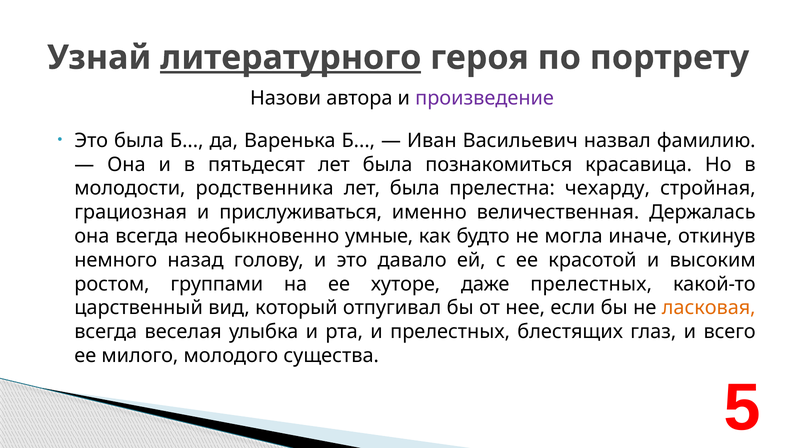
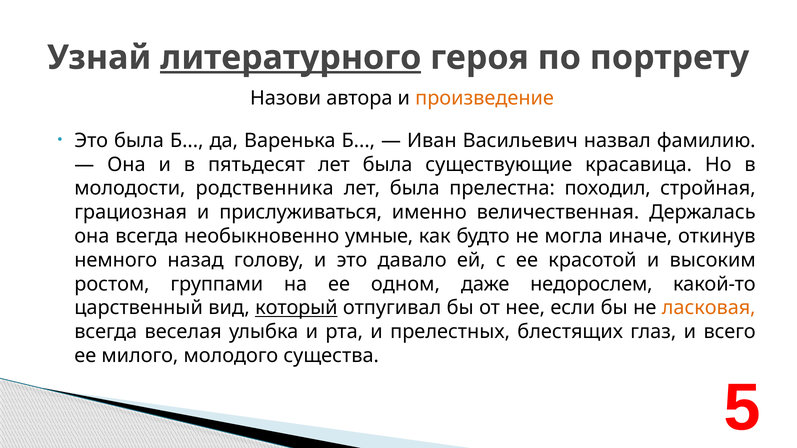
произведение colour: purple -> orange (485, 98)
познакомиться: познакомиться -> существующие (499, 165)
чехарду: чехарду -> походил (608, 188)
хуторе: хуторе -> одном (405, 284)
даже прелестных: прелестных -> недорослем (591, 284)
который underline: none -> present (296, 308)
